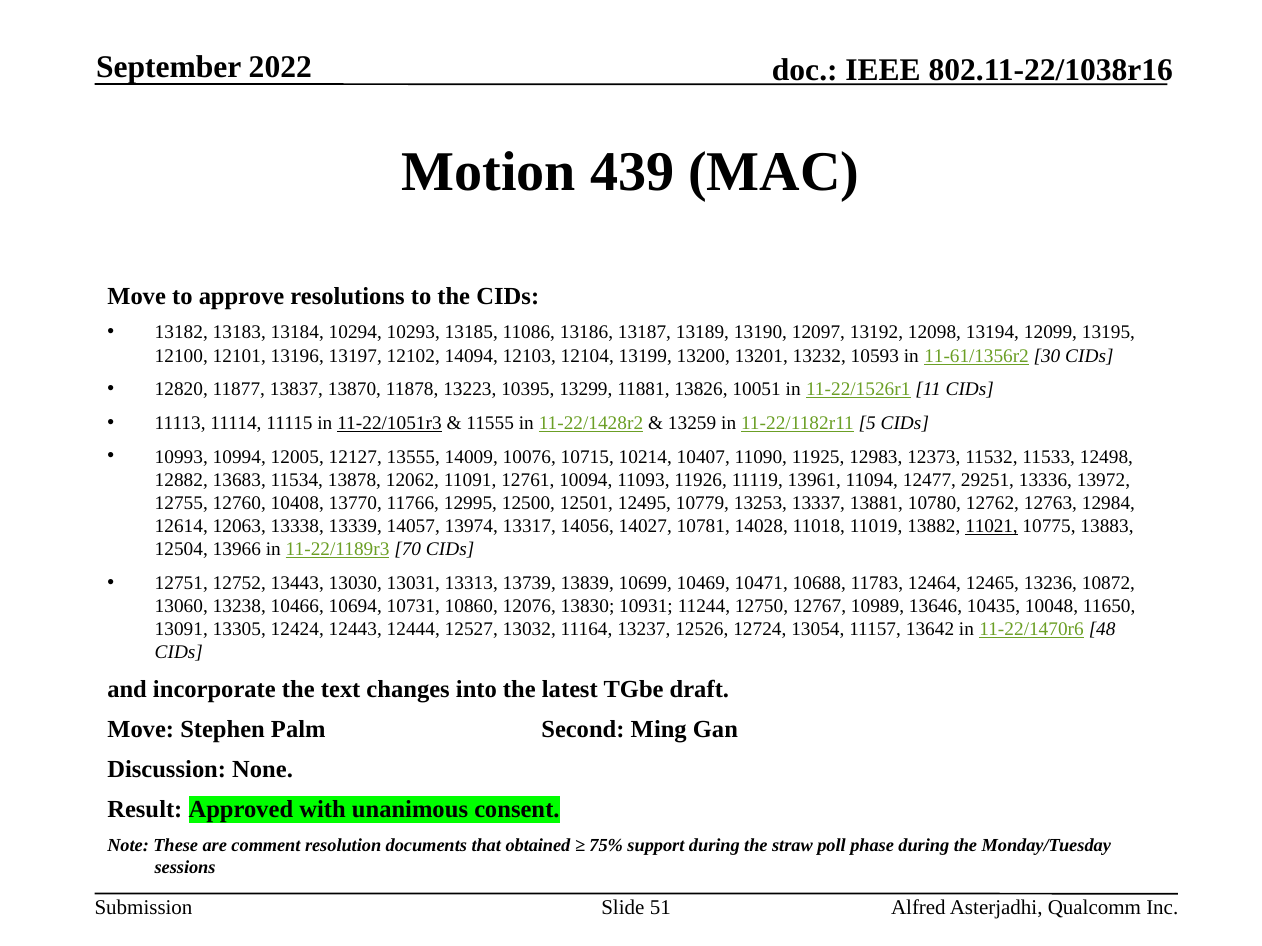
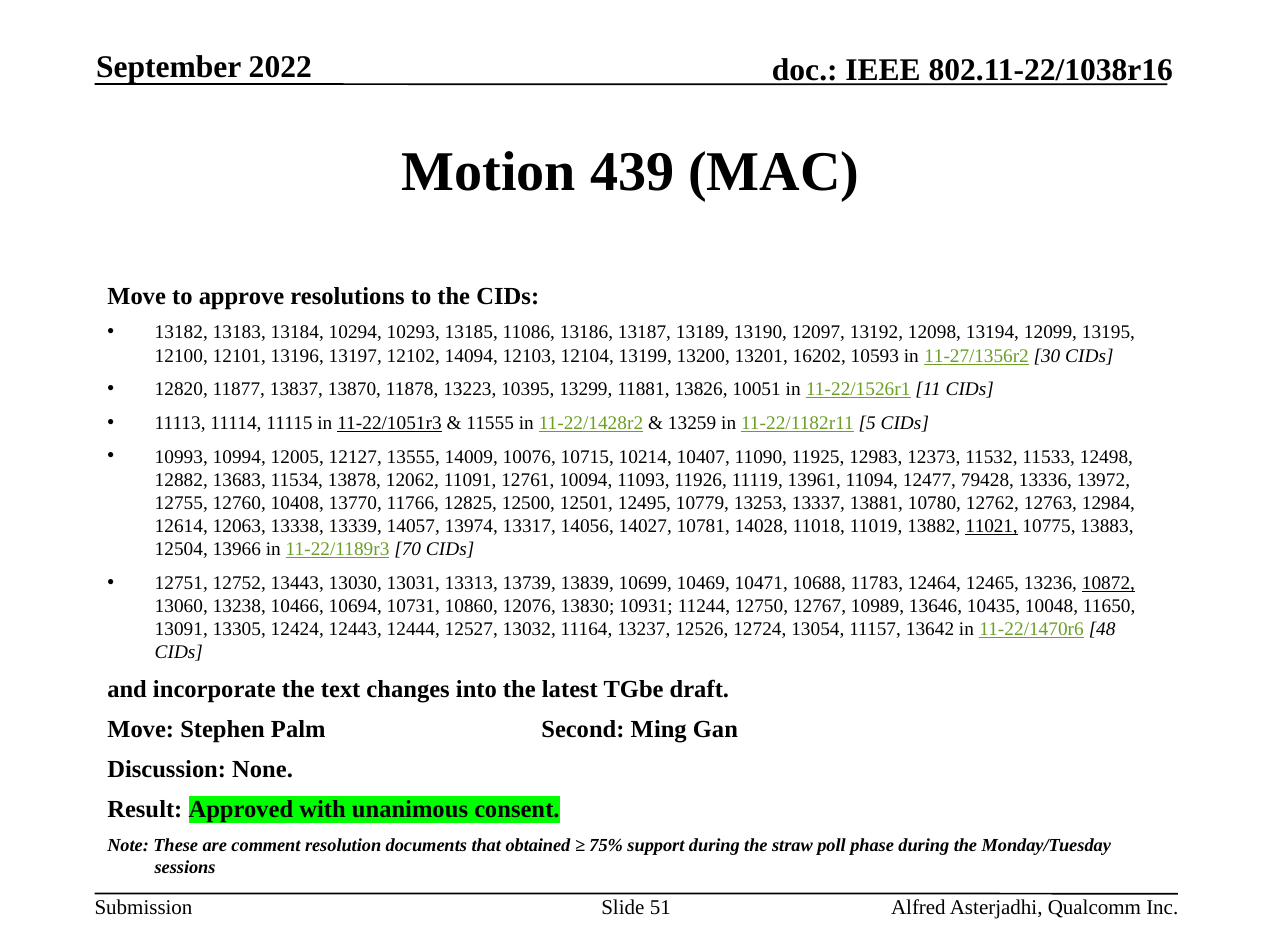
13232: 13232 -> 16202 (819, 356)
11-61/1356r2: 11-61/1356r2 -> 11-27/1356r2 (977, 356)
29251: 29251 -> 79428 (987, 480)
12995: 12995 -> 12825 (470, 503)
10872 underline: none -> present (1108, 583)
